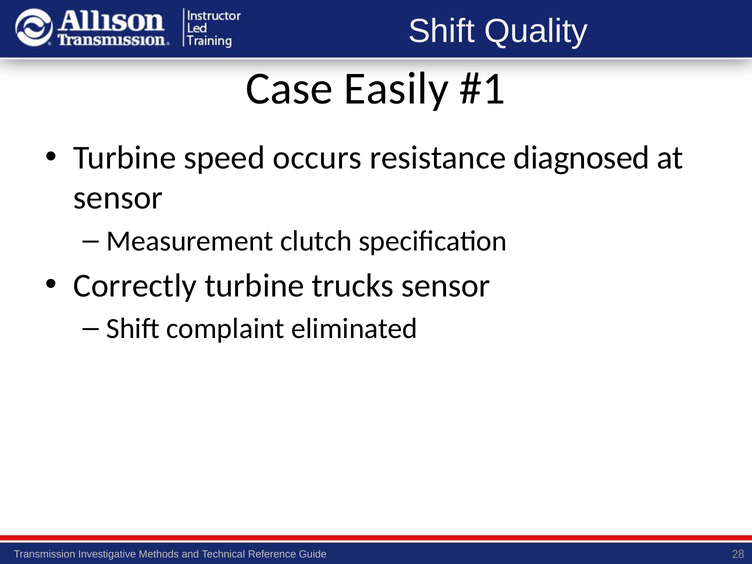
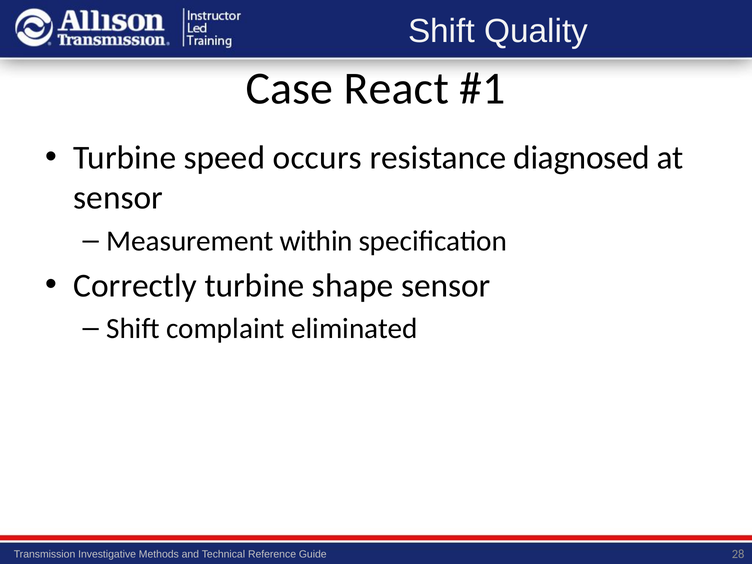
Easily: Easily -> React (396, 89)
clutch: clutch -> within (316, 241)
trucks: trucks -> shape (353, 286)
